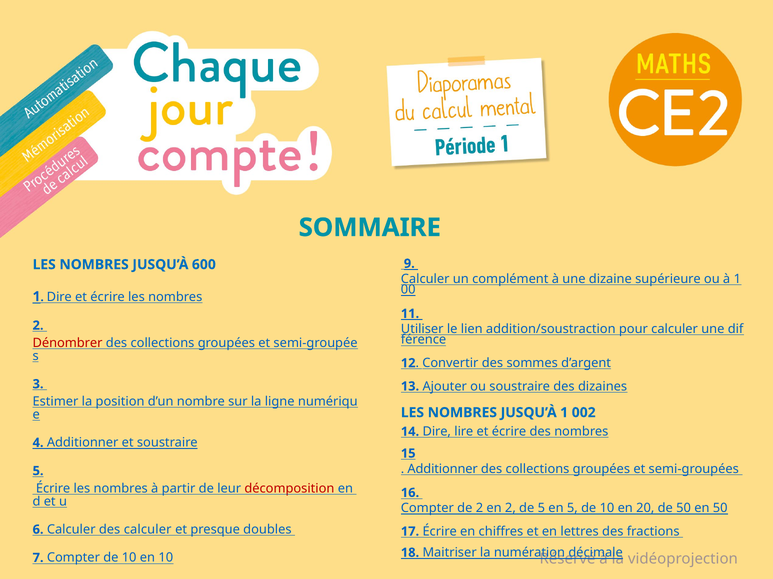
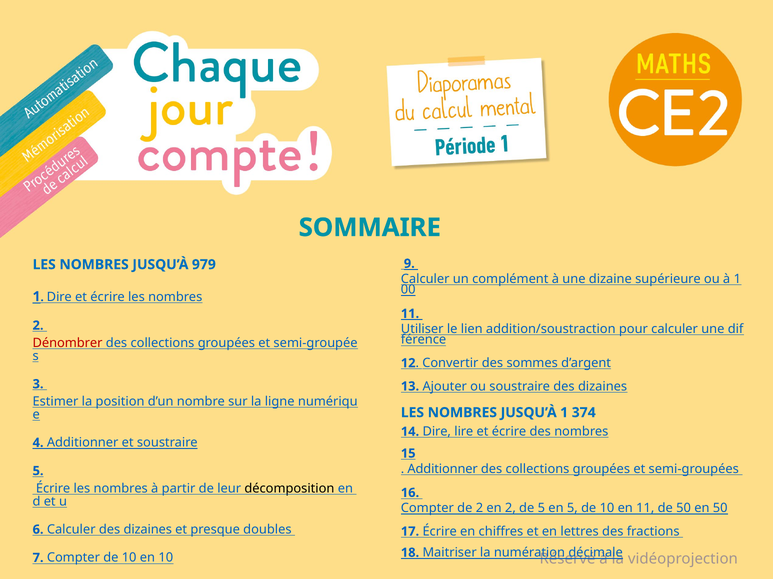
600: 600 -> 979 (204, 265)
002: 002 -> 374 (584, 413)
décomposition colour: red -> black (289, 489)
en 20: 20 -> 11 (645, 509)
Calculer des calculer: calculer -> dizaines (148, 530)
